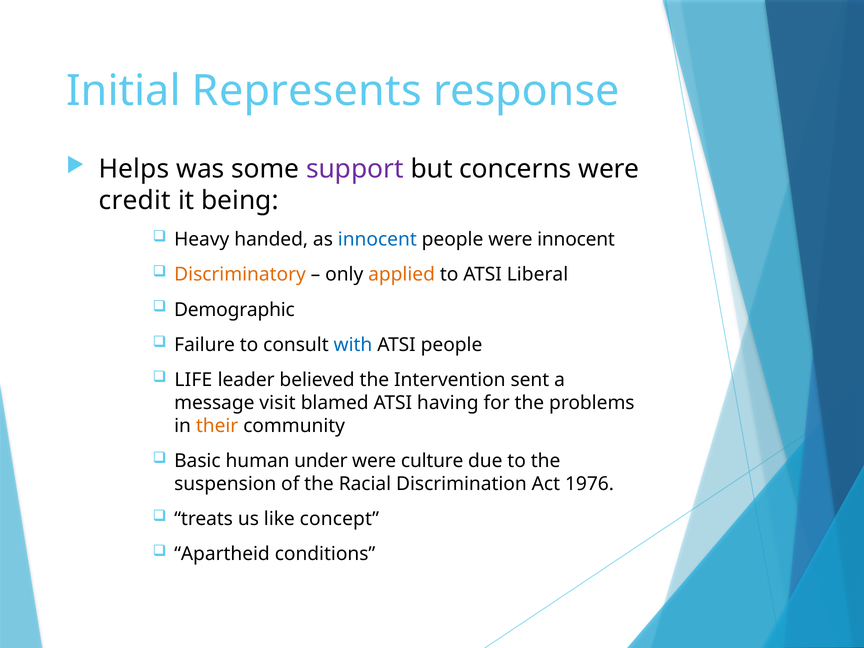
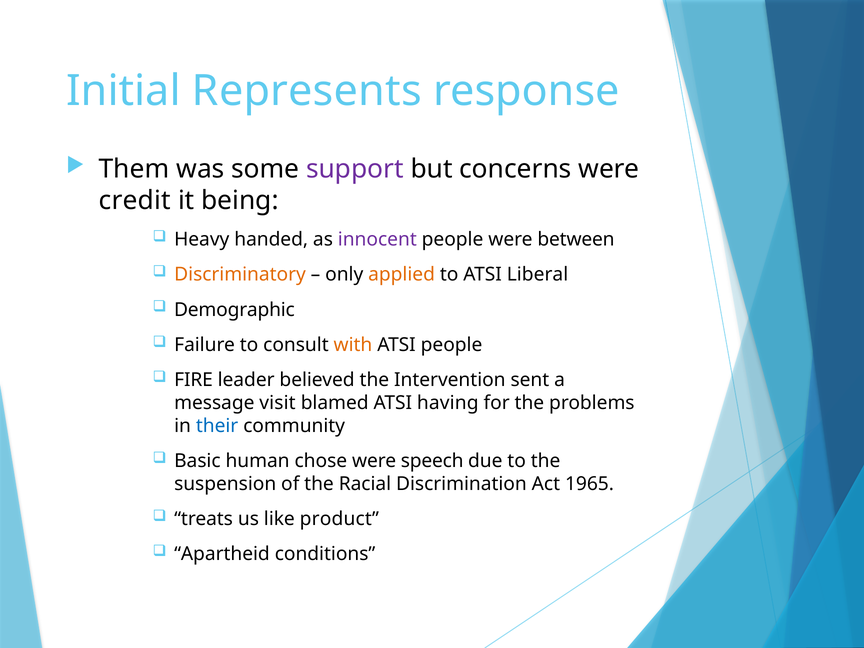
Helps: Helps -> Them (134, 169)
innocent colour: blue -> purple (377, 240)
were innocent: innocent -> between (576, 240)
with colour: blue -> orange (353, 345)
LIFE: LIFE -> FIRE (194, 380)
their colour: orange -> blue (217, 426)
under: under -> chose (321, 461)
culture: culture -> speech (432, 461)
1976: 1976 -> 1965 (590, 484)
concept: concept -> product (339, 519)
